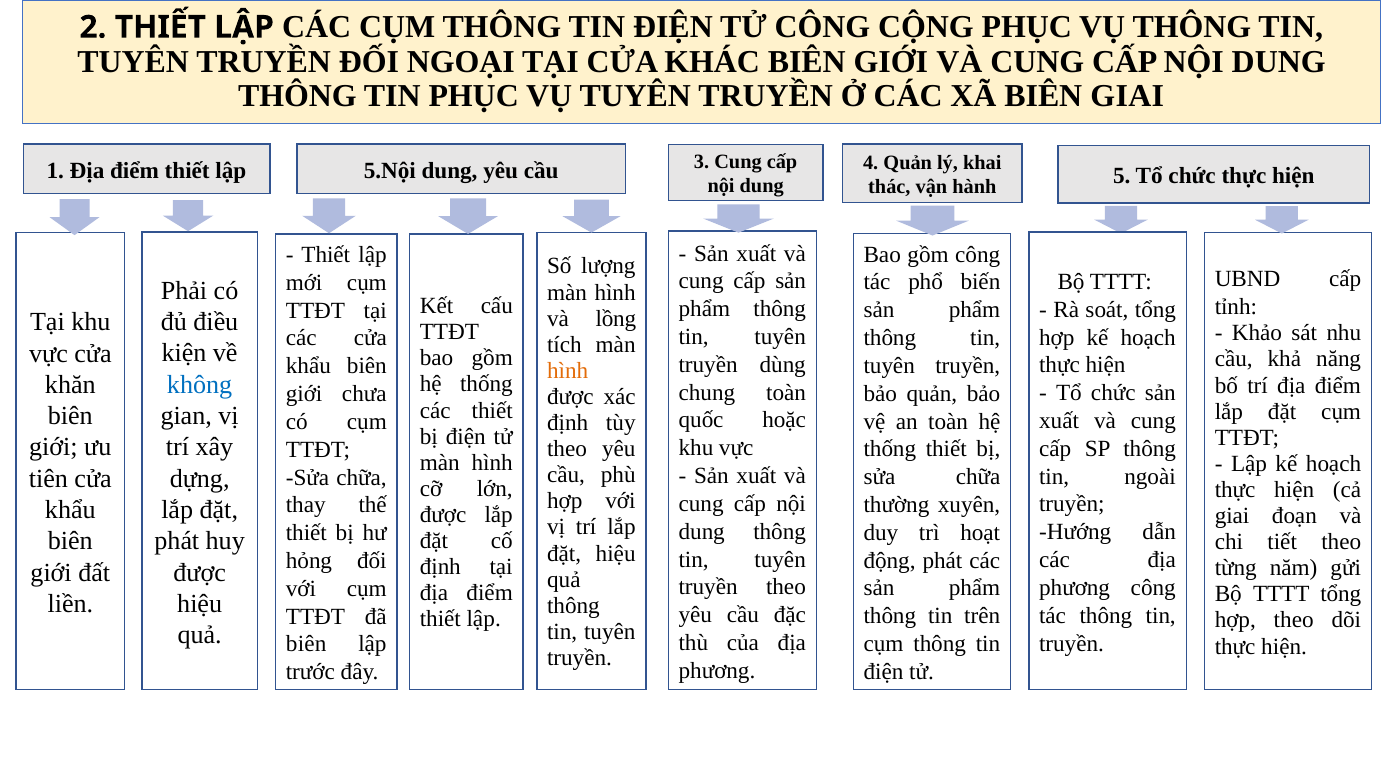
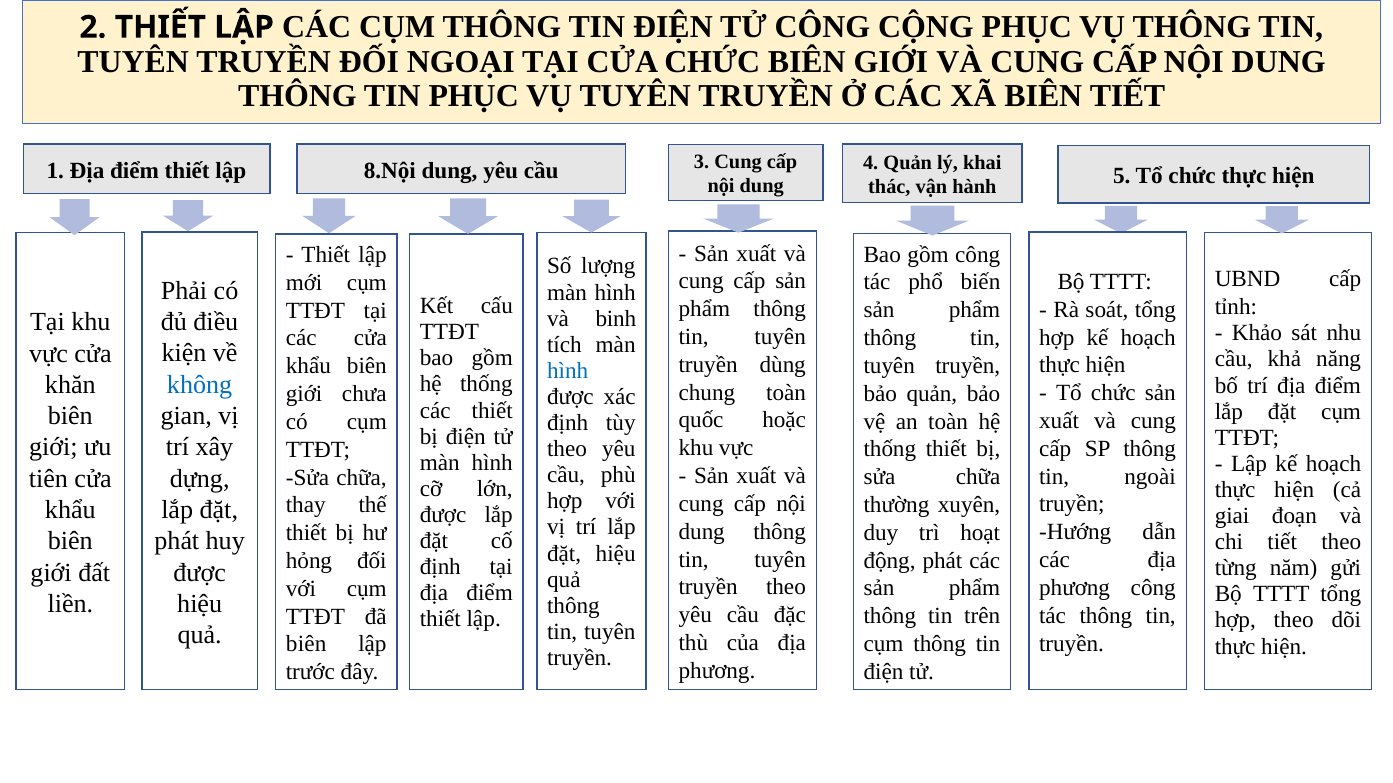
CỬA KHÁC: KHÁC -> CHỨC (712, 62)
BIÊN GIAI: GIAI -> TIẾT (1128, 96)
5.Nội: 5.Nội -> 8.Nội (390, 171)
lồng: lồng -> binh (616, 319)
hình colour: orange -> blue (568, 371)
